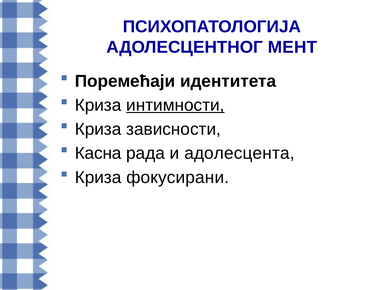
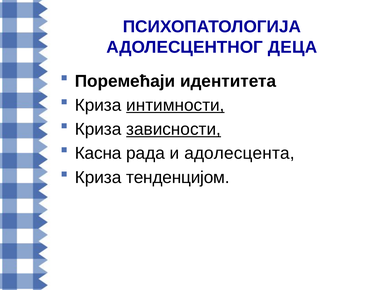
МЕНТ: МЕНТ -> ДЕЦА (293, 47)
зависности underline: none -> present (174, 129)
фокусирани: фокусирани -> тенденцијом (178, 178)
